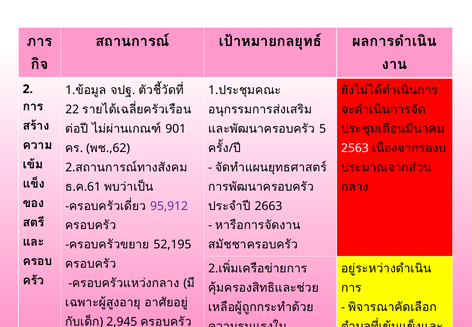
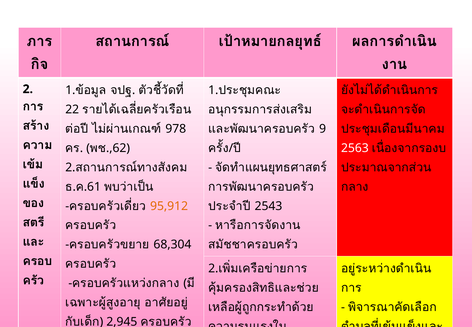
901: 901 -> 978 (176, 129)
5: 5 -> 9 (323, 129)
95,912 colour: purple -> orange (169, 206)
2663: 2663 -> 2543 (268, 206)
52,195: 52,195 -> 68,304 (172, 245)
